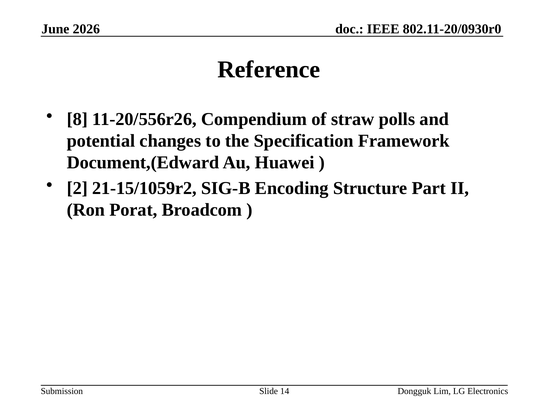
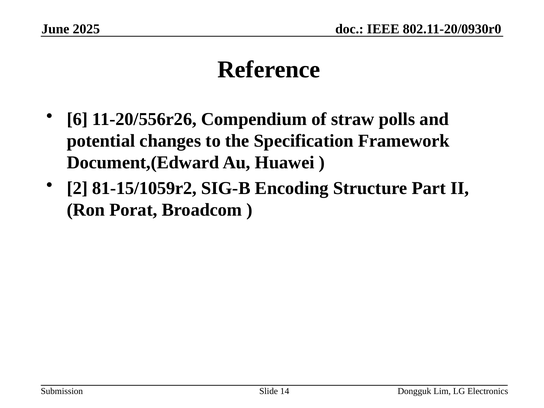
2026: 2026 -> 2025 (86, 29)
8: 8 -> 6 (77, 119)
21-15/1059r2: 21-15/1059r2 -> 81-15/1059r2 (144, 188)
